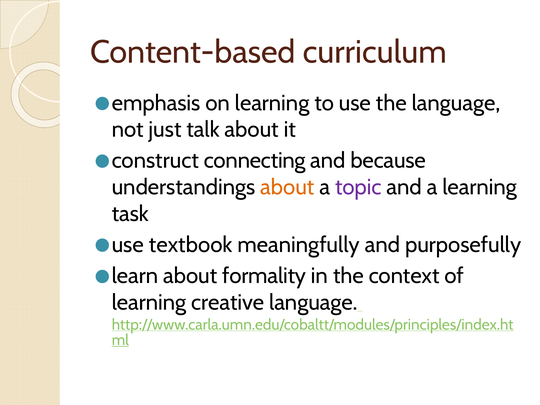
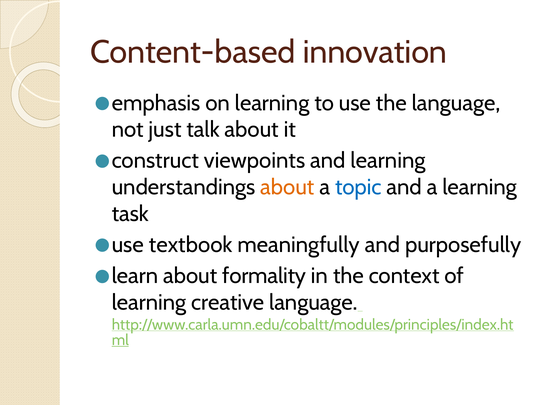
curriculum: curriculum -> innovation (375, 52)
connecting: connecting -> viewpoints (255, 161)
and because: because -> learning (388, 161)
topic colour: purple -> blue (358, 187)
